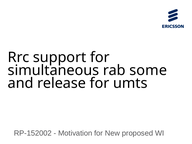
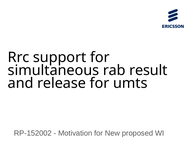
some: some -> result (148, 70)
